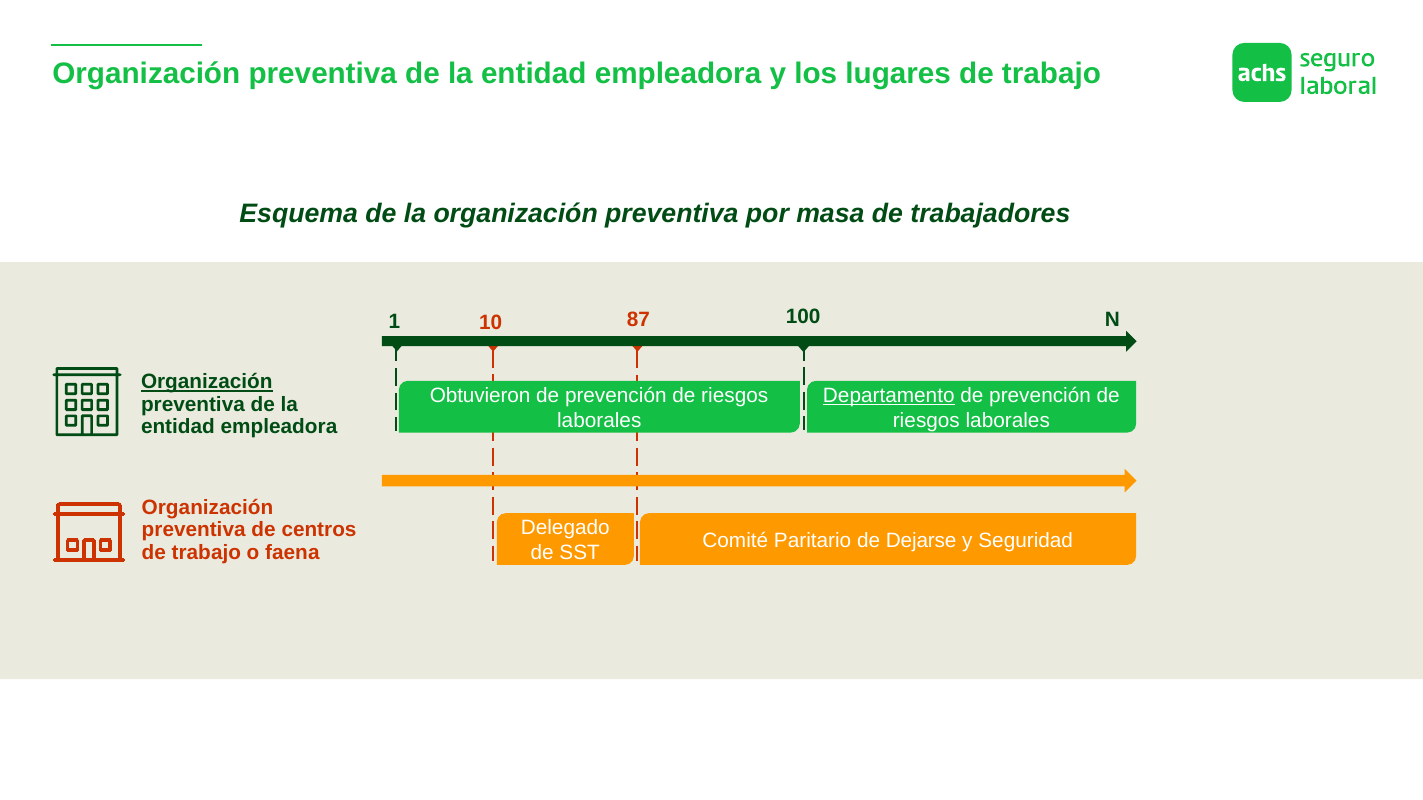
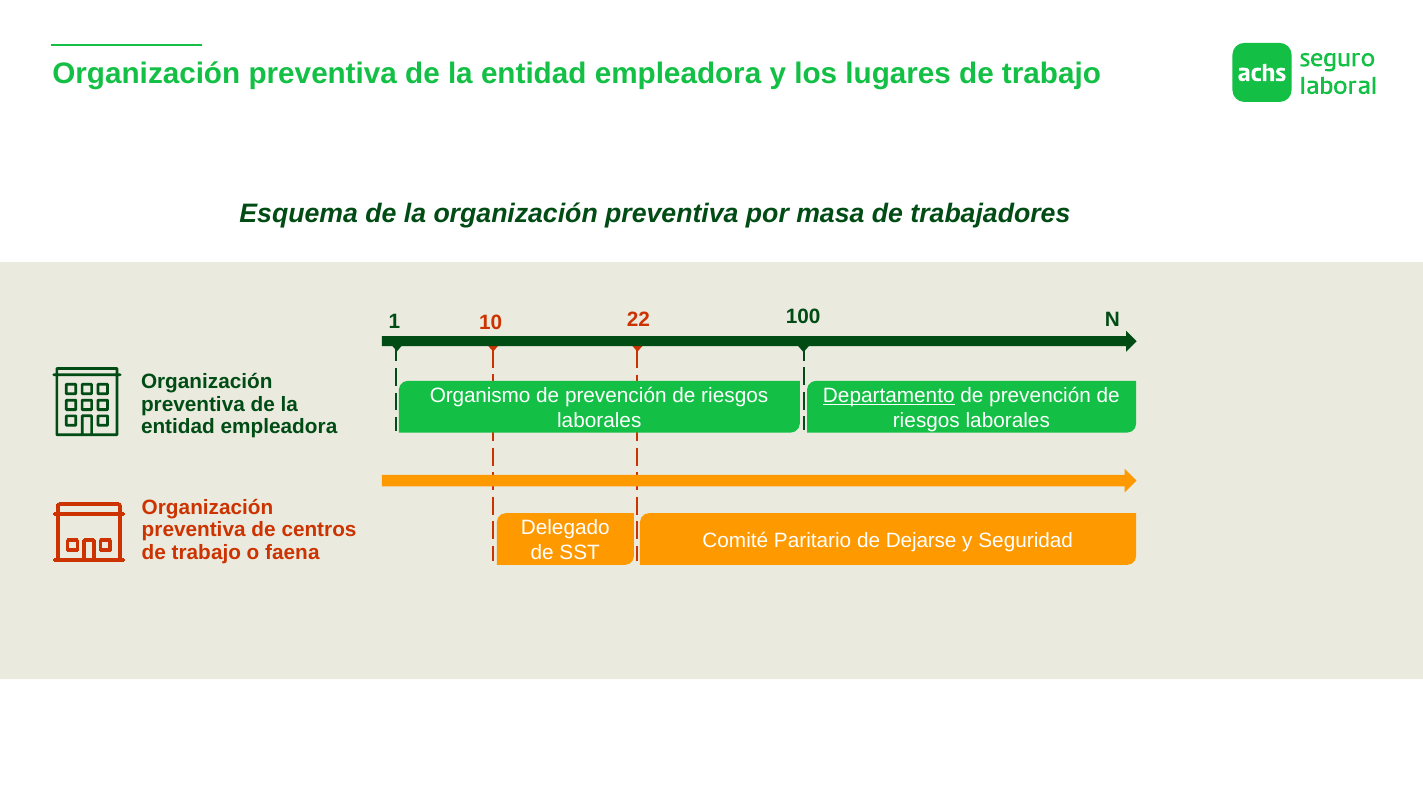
87: 87 -> 22 (638, 319)
Organización underline: present -> none (207, 382)
Obtuvieron: Obtuvieron -> Organismo (480, 396)
